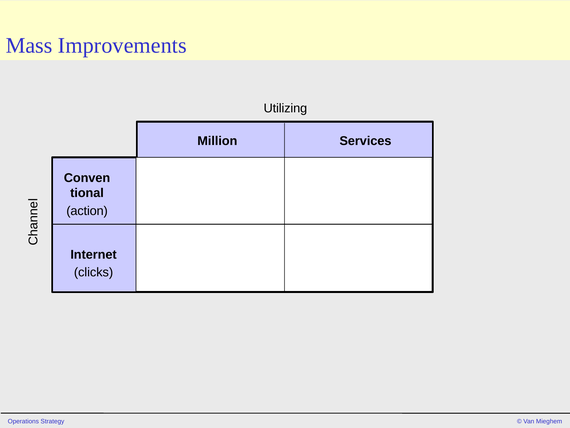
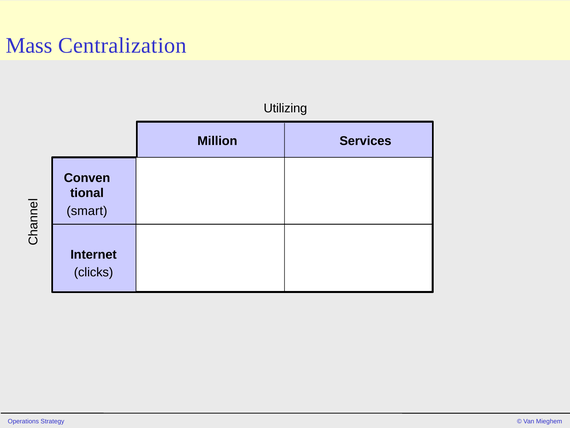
Improvements: Improvements -> Centralization (122, 45)
action: action -> smart (87, 211)
